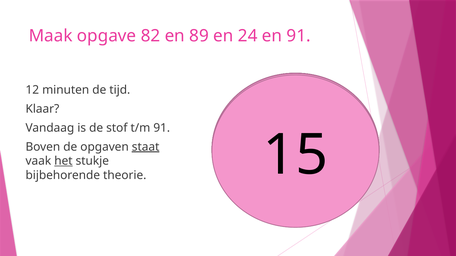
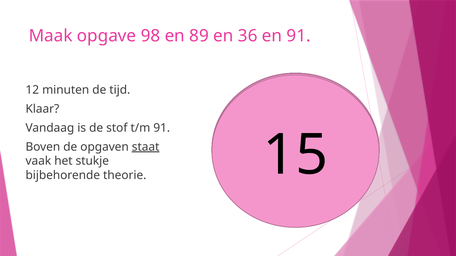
82: 82 -> 98 (150, 36)
24: 24 -> 36 (248, 36)
het underline: present -> none (63, 161)
